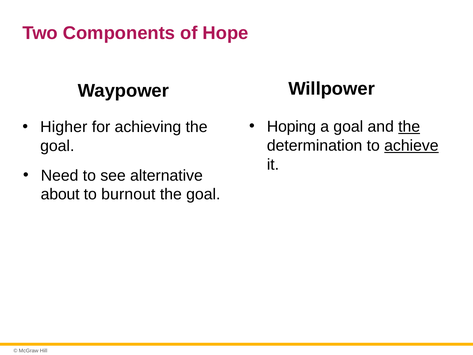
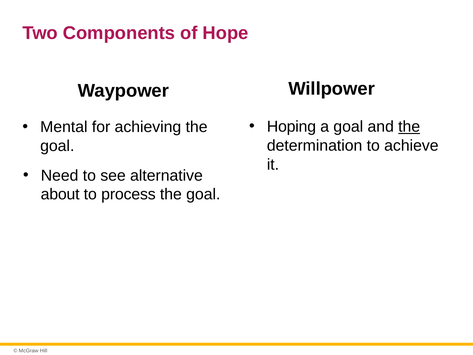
Higher: Higher -> Mental (64, 127)
achieve underline: present -> none (411, 145)
burnout: burnout -> process (128, 194)
